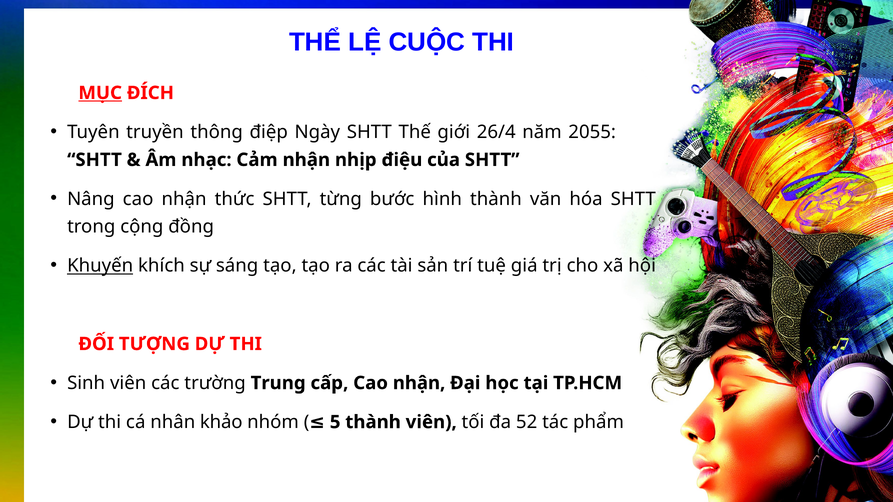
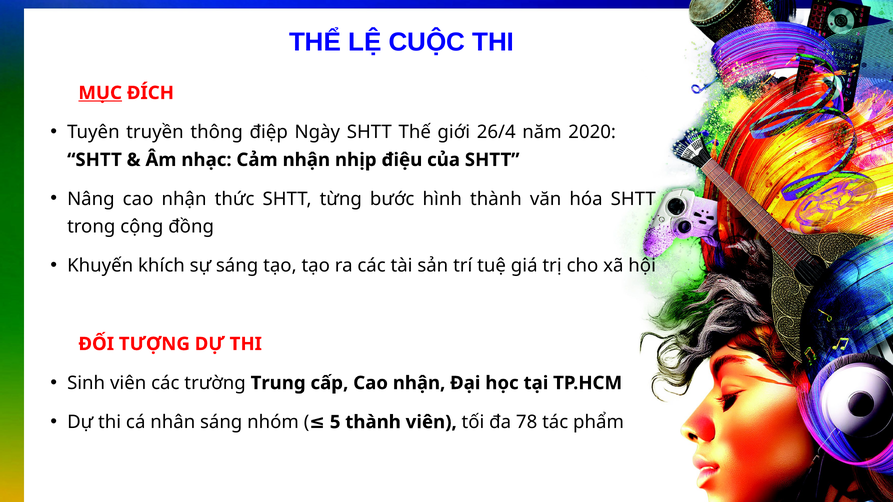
2055: 2055 -> 2020 (592, 132)
Khuyến underline: present -> none (100, 266)
nhân khảo: khảo -> sáng (221, 422)
52: 52 -> 78 (527, 422)
